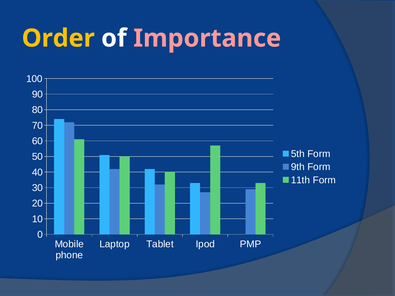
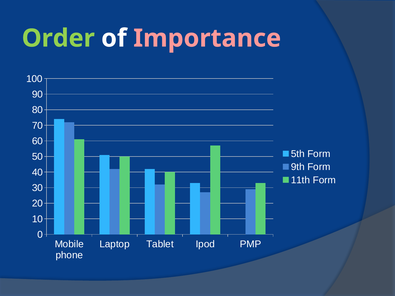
Order colour: yellow -> light green (58, 38)
